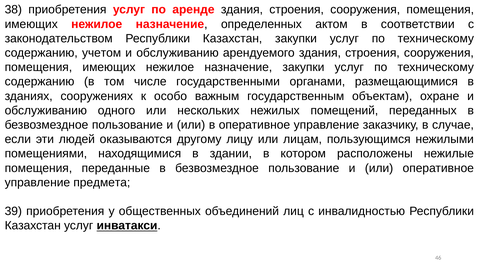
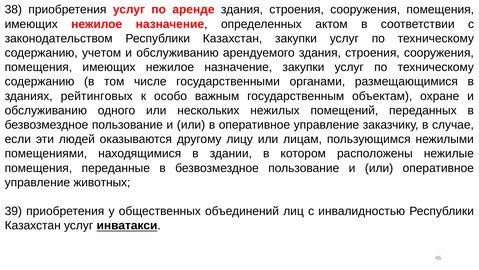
сооружениях: сооружениях -> рейтинговых (97, 96)
предмета: предмета -> животных (102, 182)
